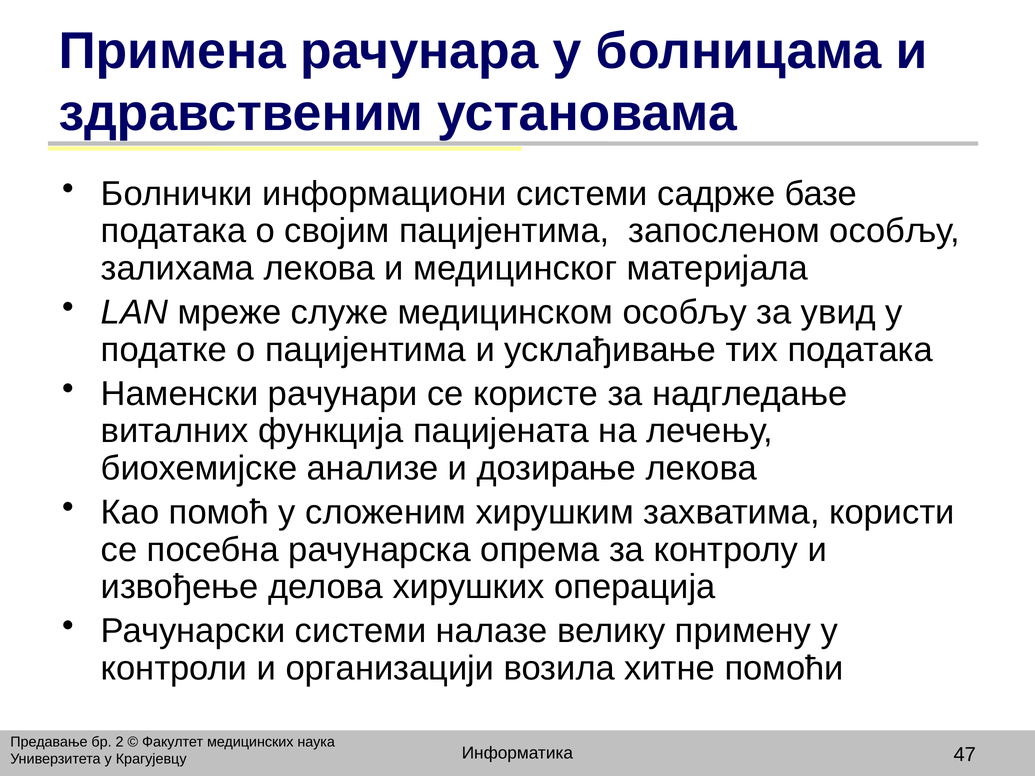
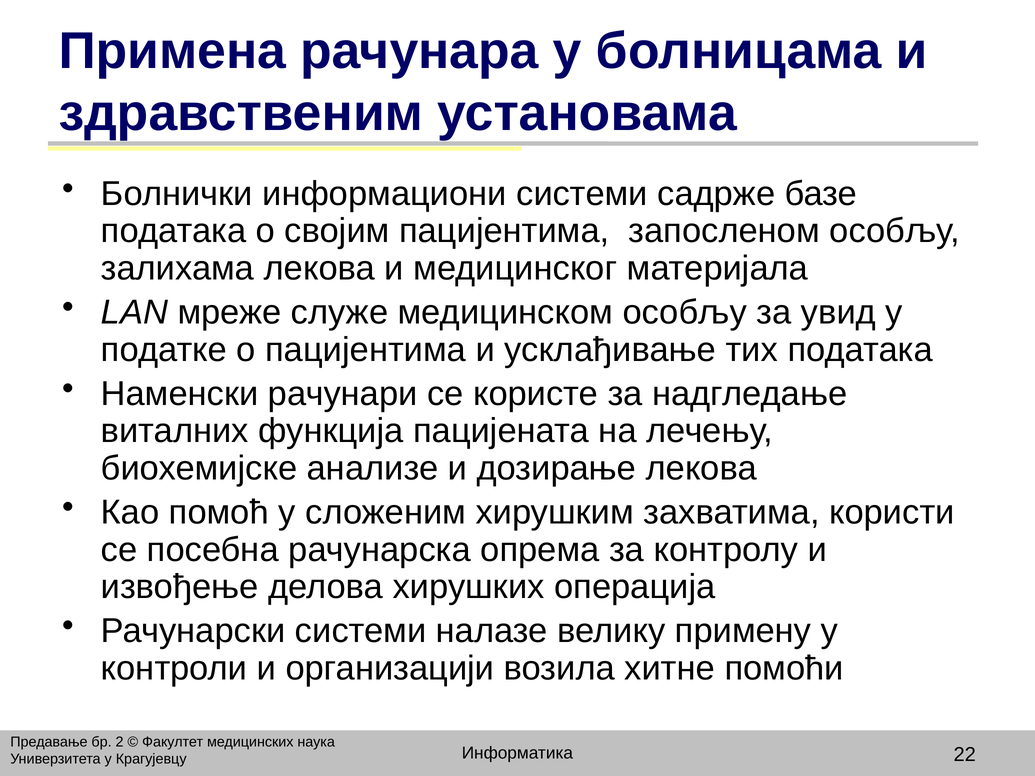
47: 47 -> 22 (965, 755)
